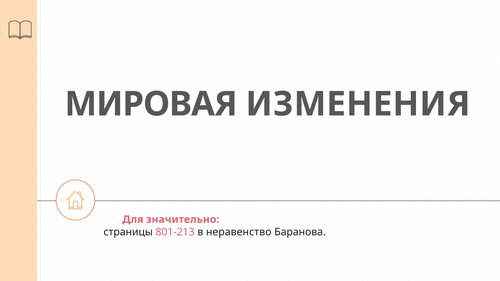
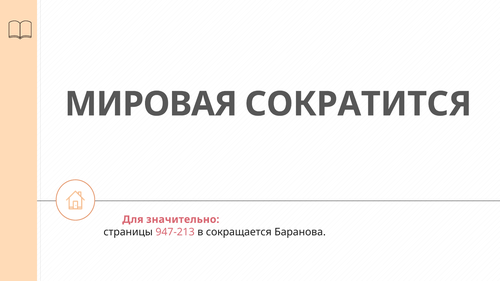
ИЗМЕНЕНИЯ: ИЗМЕНЕНИЯ -> СОКРАТИТСЯ (358, 104)
801-213: 801-213 -> 947-213 (175, 232)
неравенство: неравенство -> сокращается (239, 232)
